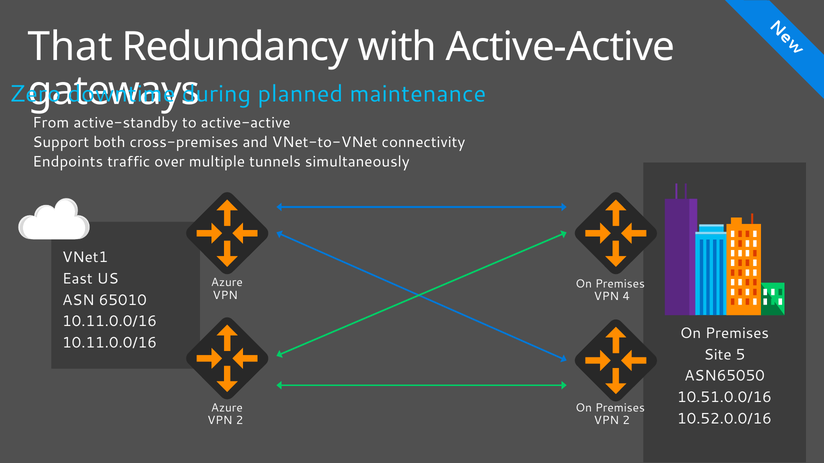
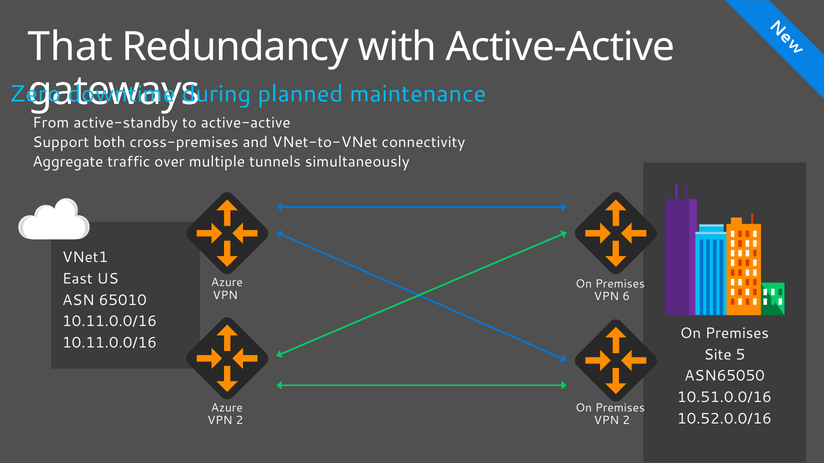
Endpoints: Endpoints -> Aggregate (68, 162)
4: 4 -> 6 (626, 297)
